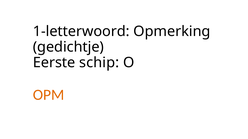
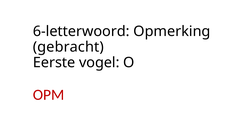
1-letterwoord: 1-letterwoord -> 6-letterwoord (81, 31)
gedichtje: gedichtje -> gebracht (68, 47)
schip: schip -> vogel (99, 63)
OPM colour: orange -> red (49, 95)
